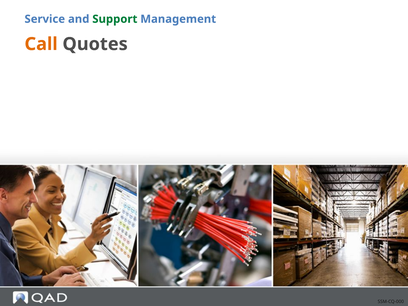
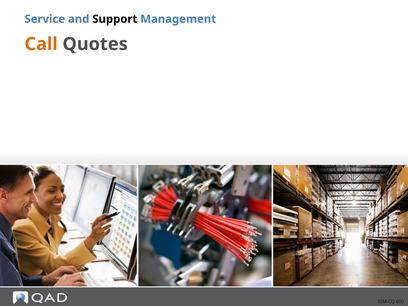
Support colour: green -> black (115, 19)
